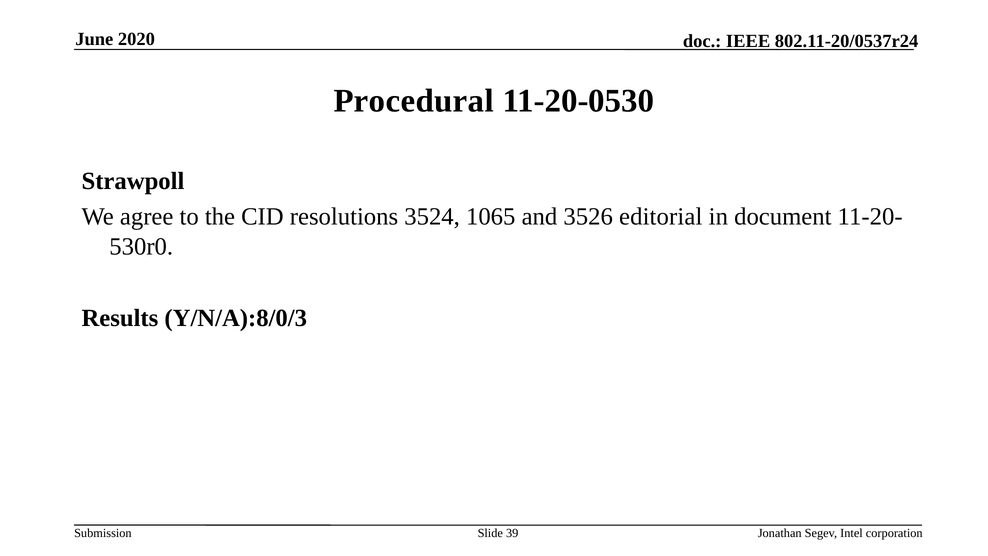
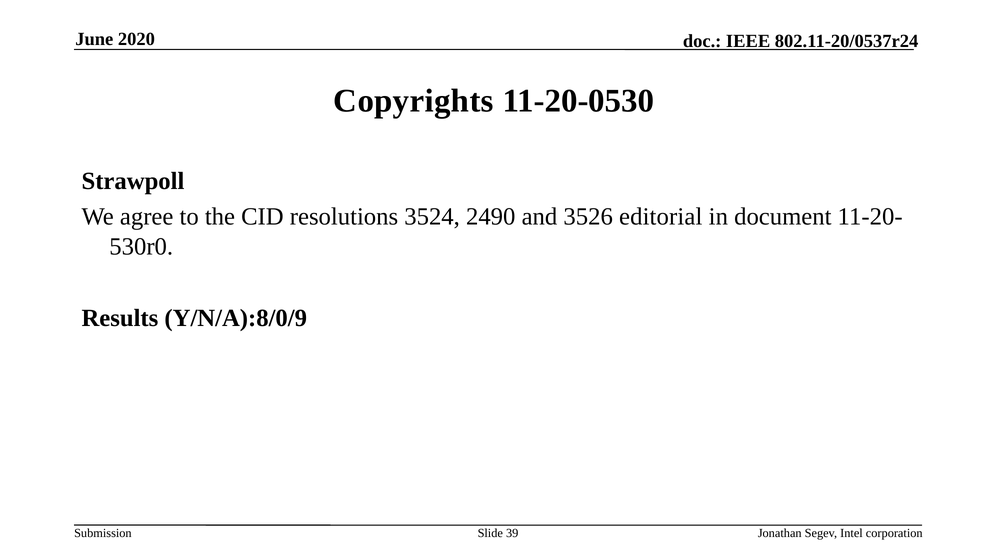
Procedural: Procedural -> Copyrights (414, 101)
1065: 1065 -> 2490 (491, 217)
Y/N/A):8/0/3: Y/N/A):8/0/3 -> Y/N/A):8/0/9 (236, 318)
